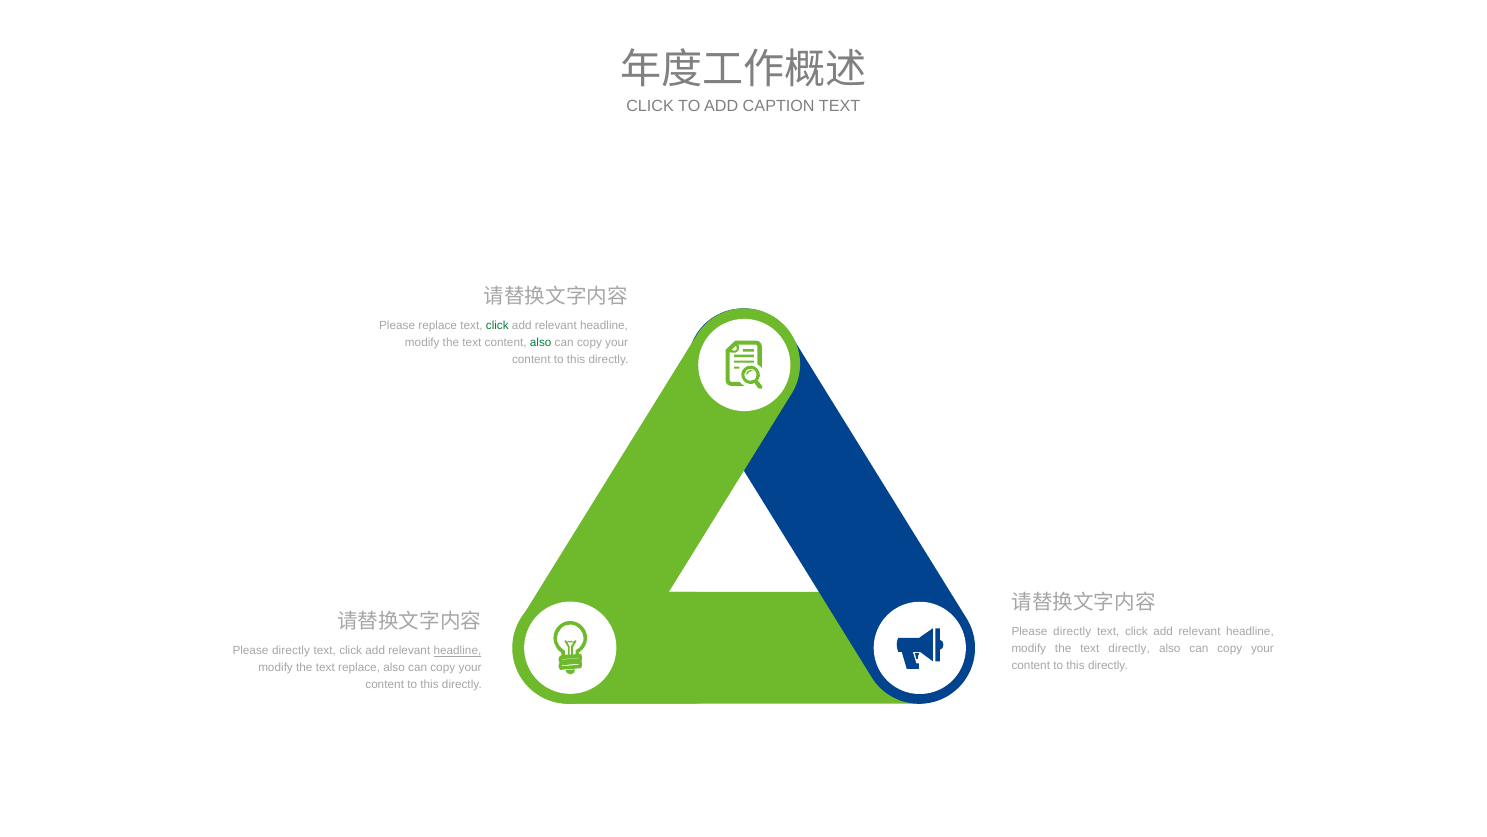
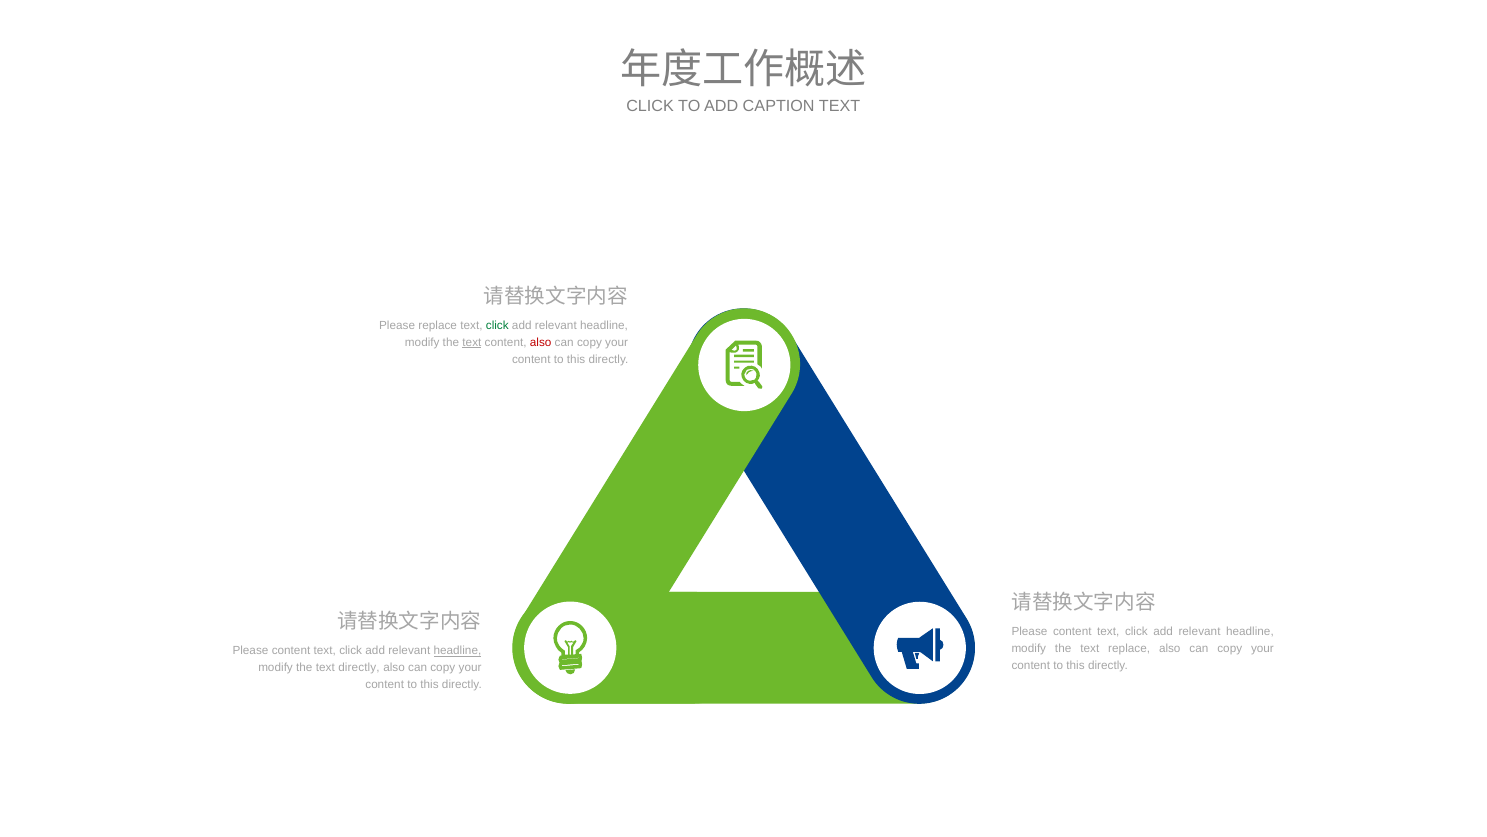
text underline: none -> present (472, 342)
also colour: green -> red (541, 342)
directly: directly -> content (1072, 631)
text directly: directly -> replace (1129, 648)
directly: directly -> content (291, 650)
text replace: replace -> directly (359, 667)
